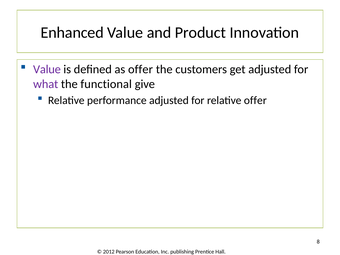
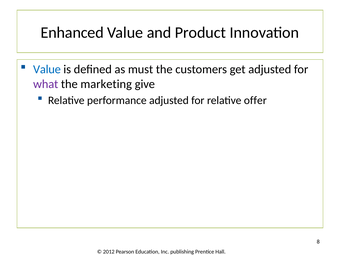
Value colour: purple -> blue (47, 69)
as offer: offer -> must (141, 69)
functional: functional -> marketing (106, 84)
